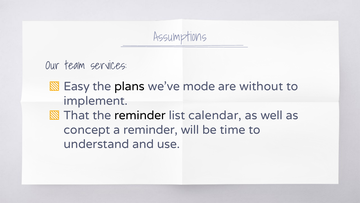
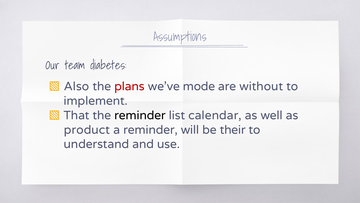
services: services -> diabetes (109, 65)
Easy: Easy -> Also (77, 86)
plans colour: black -> red (130, 86)
concept: concept -> product (87, 130)
time: time -> their (233, 130)
